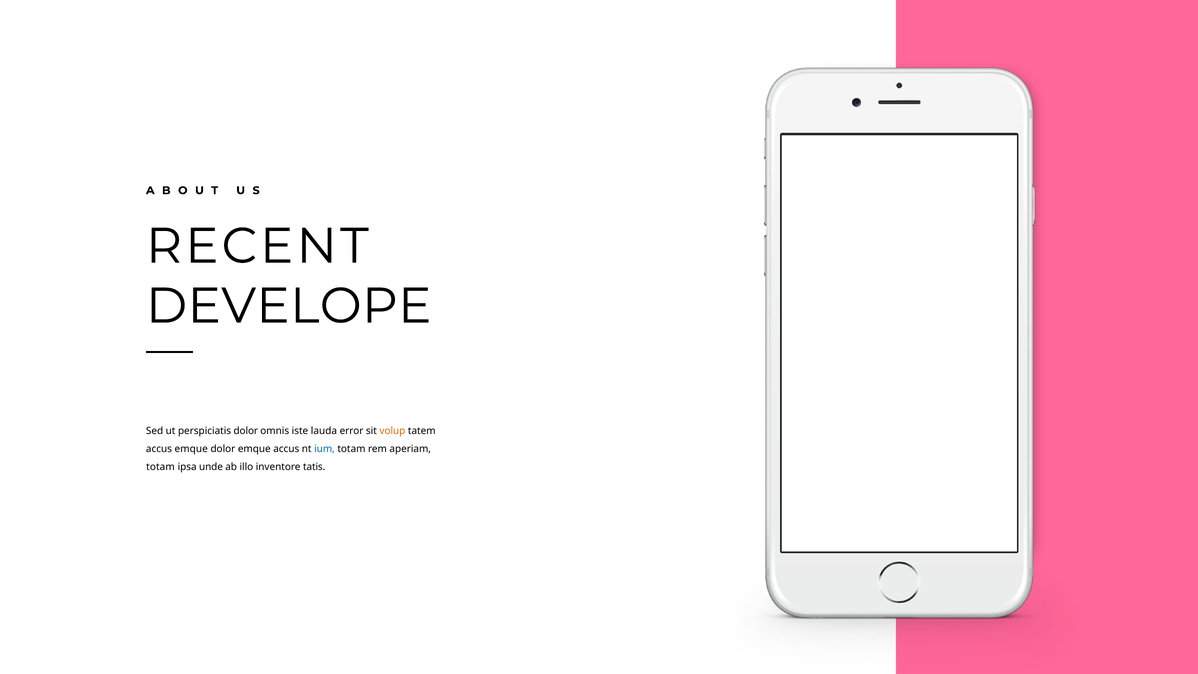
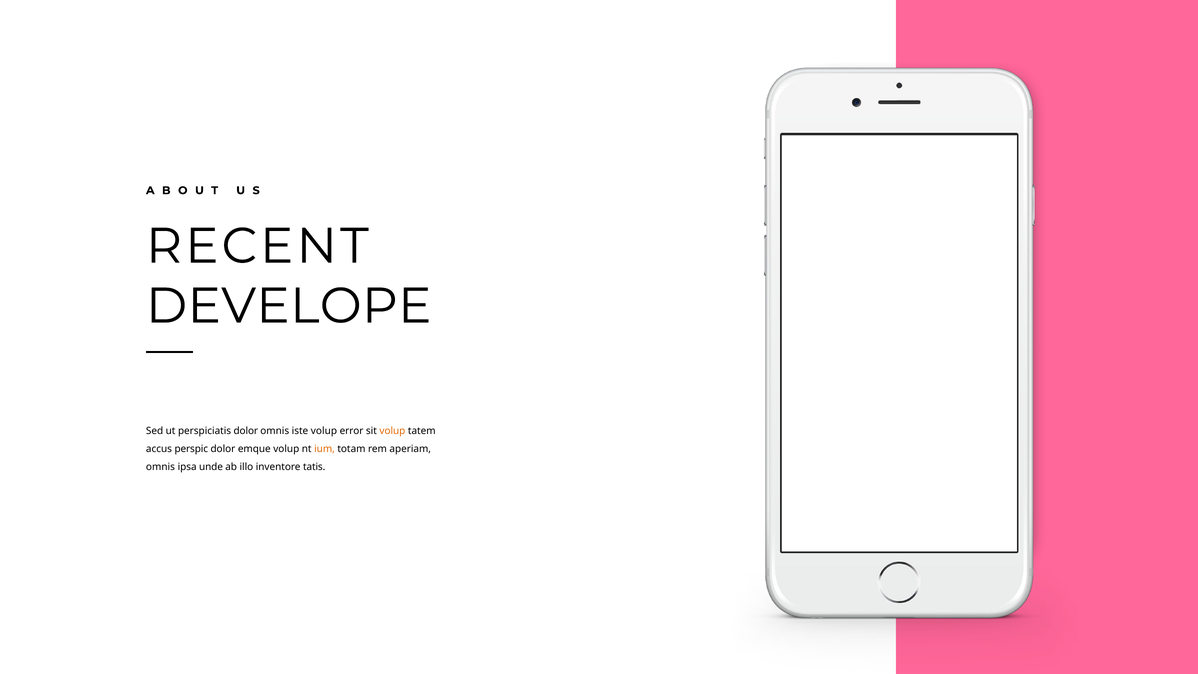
iste lauda: lauda -> volup (324, 431)
accus emque: emque -> perspic (191, 449)
emque accus: accus -> volup (286, 449)
ium colour: blue -> orange (325, 449)
totam: totam -> omnis (160, 467)
